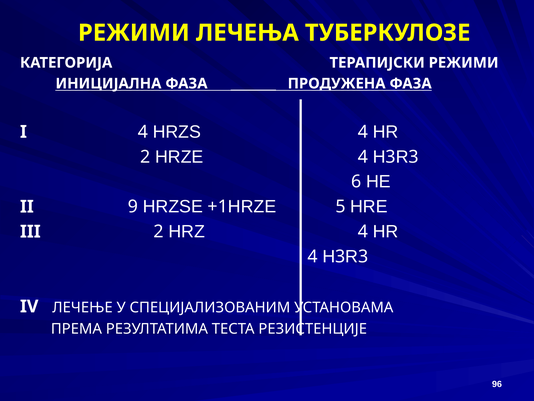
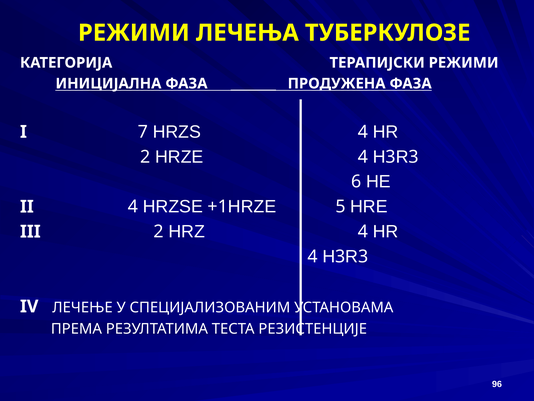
I 4: 4 -> 7 (143, 132)
II 9: 9 -> 4 (133, 206)
